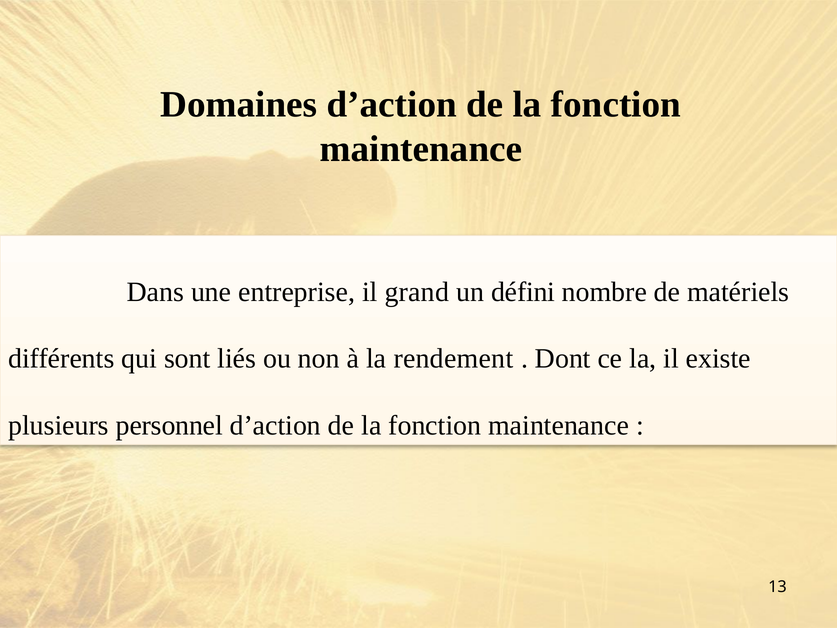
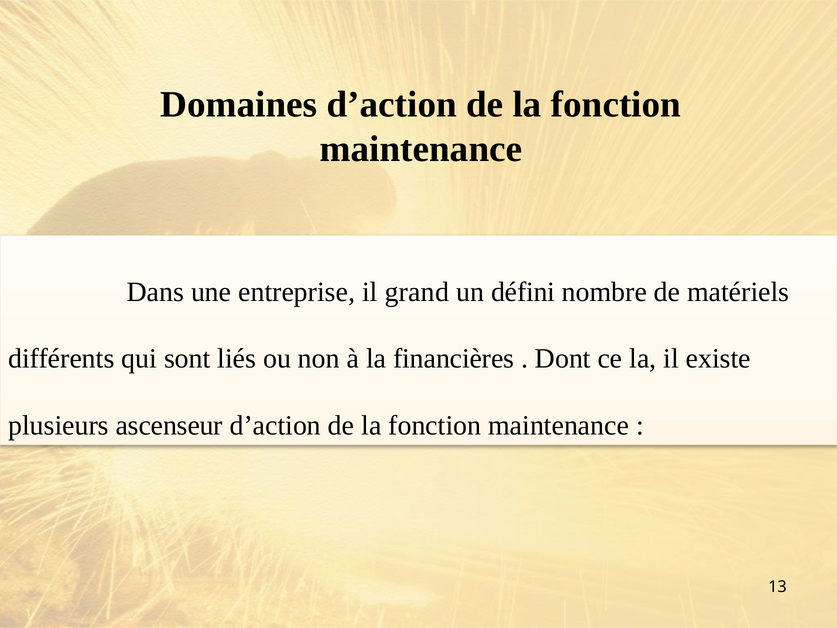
rendement: rendement -> financières (454, 359)
personnel: personnel -> ascenseur (169, 426)
